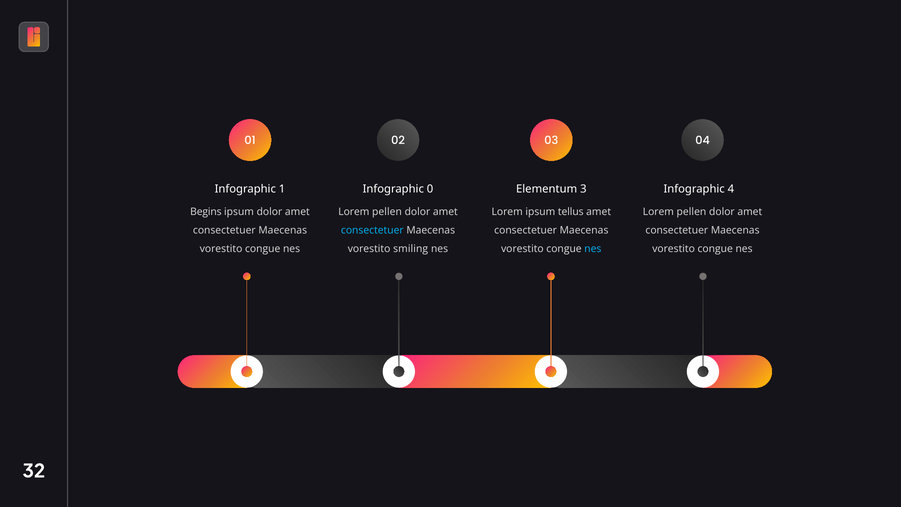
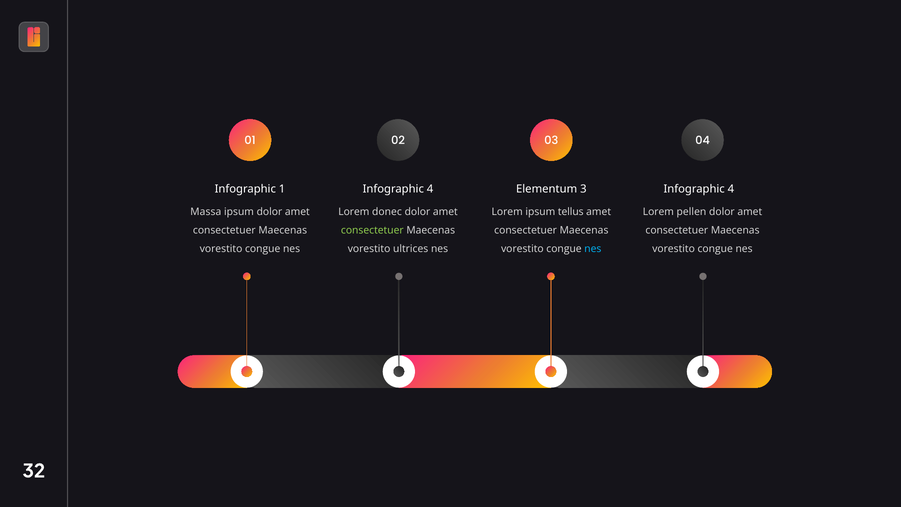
0: 0 -> 4 (430, 189)
Begins: Begins -> Massa (206, 212)
pellen: pellen -> donec (387, 212)
consectetuer colour: light blue -> light green (372, 230)
smiling: smiling -> ultrices (411, 249)
